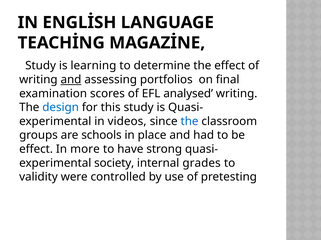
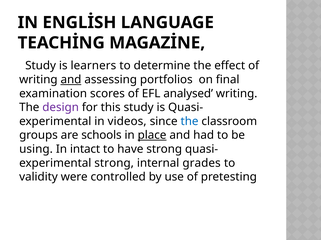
learning: learning -> learners (93, 66)
design colour: blue -> purple (61, 108)
place underline: none -> present (152, 136)
effect: effect -> using (36, 150)
more: more -> intact (85, 150)
society: society -> strong (114, 163)
